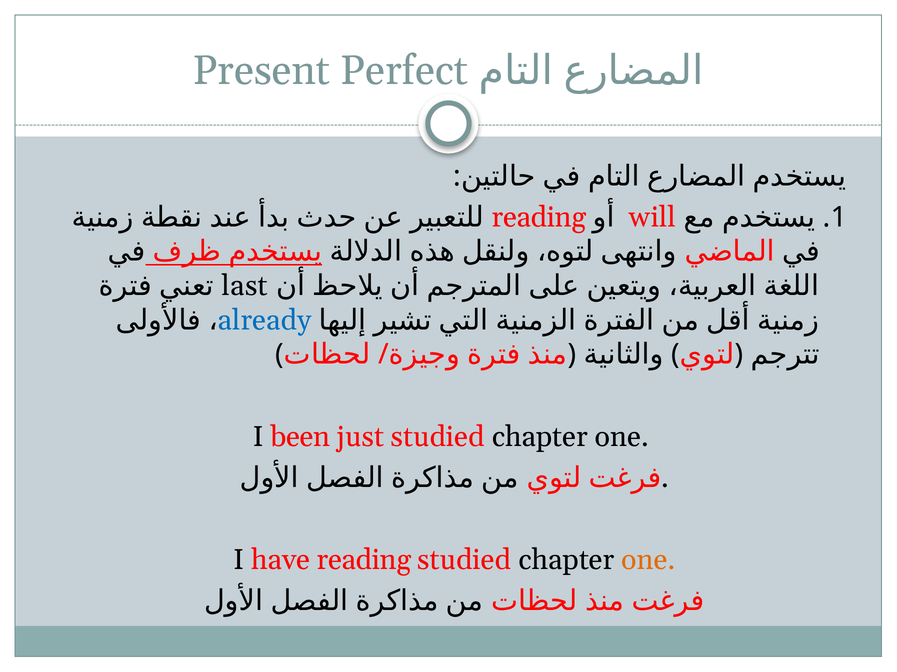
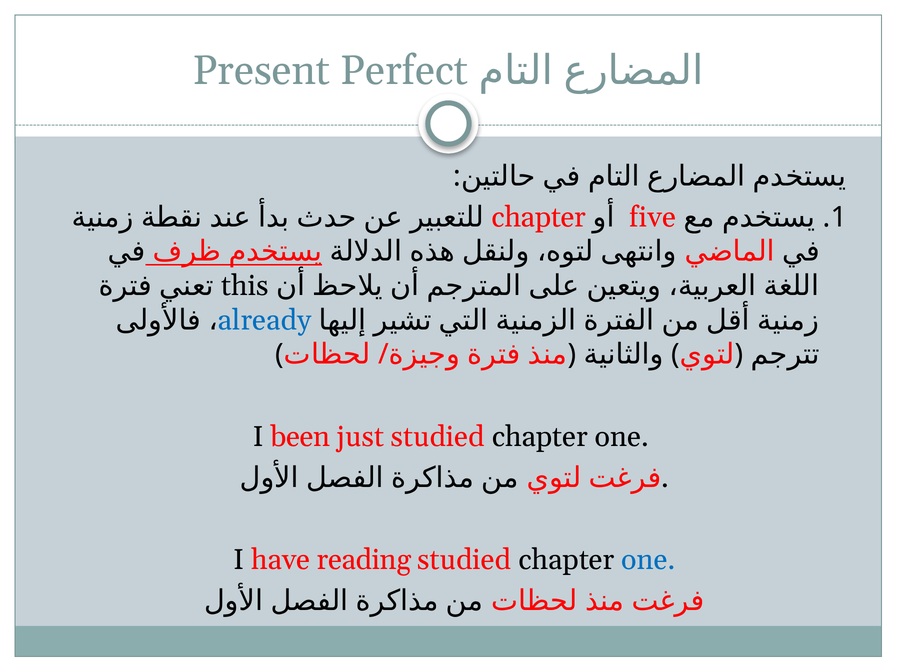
reading: reading -> chapter (539, 217)
will: will -> five (653, 217)
last: last -> this (245, 286)
one colour: orange -> blue (648, 560)
